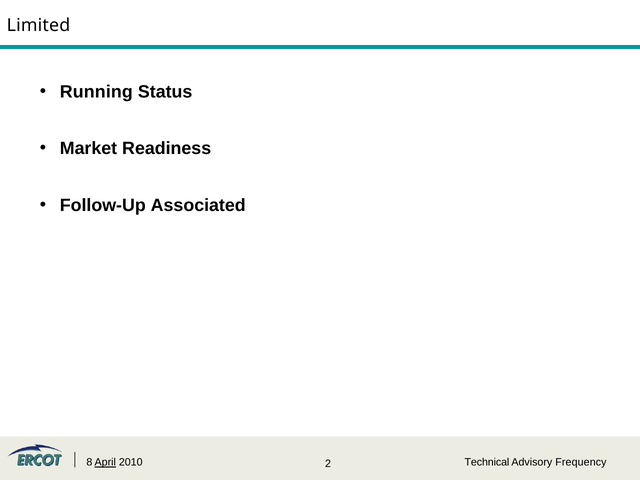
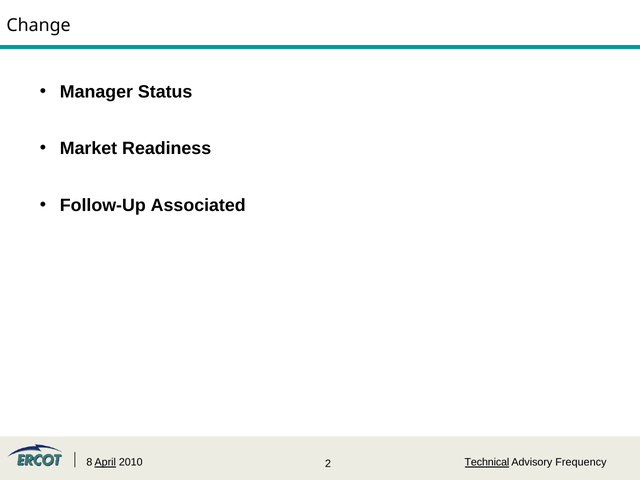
Limited: Limited -> Change (39, 25)
Running: Running -> Manager (96, 92)
Technical underline: none -> present (487, 462)
